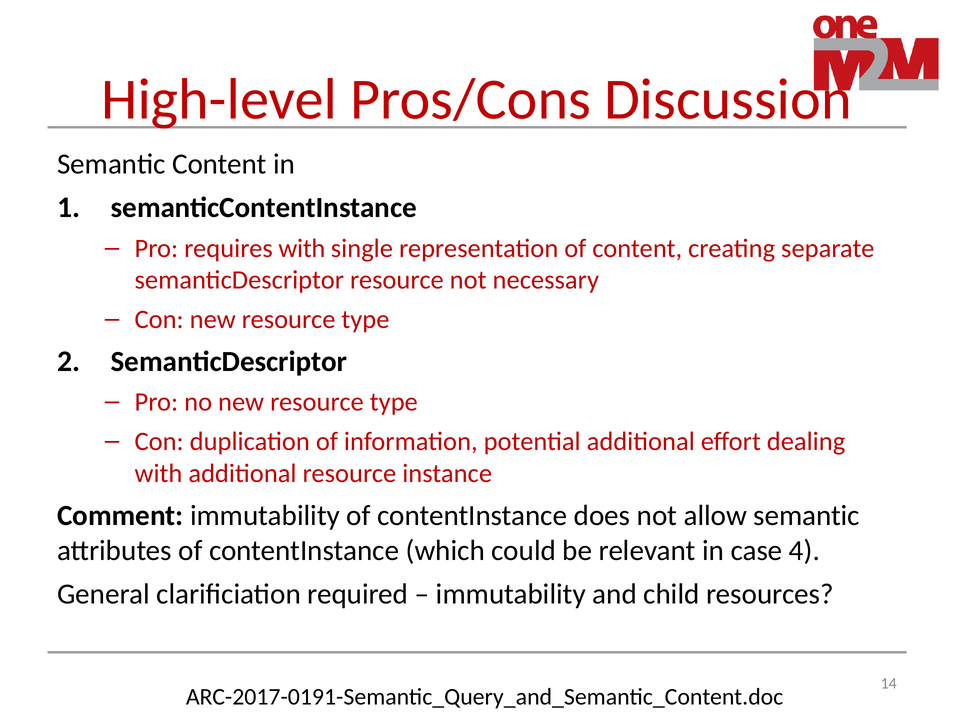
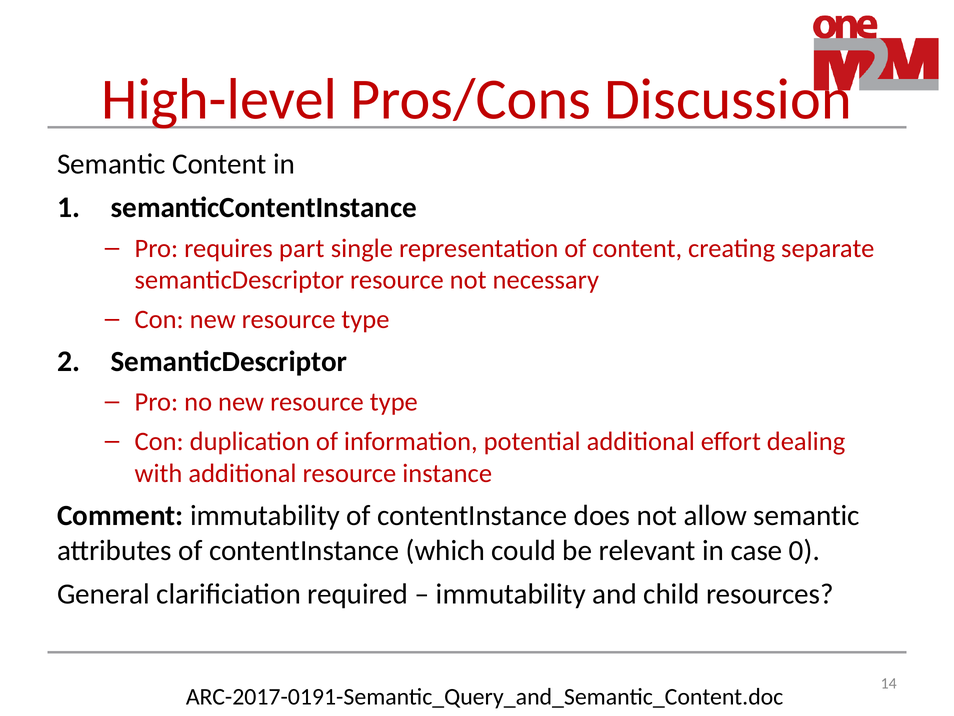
requires with: with -> part (302, 248)
4: 4 -> 0 (804, 550)
